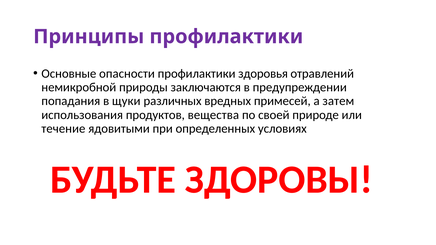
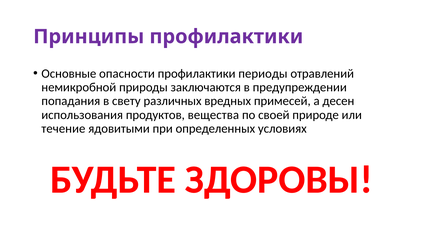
здоровья: здоровья -> периоды (263, 74)
щуки: щуки -> свету (126, 101)
затем: затем -> десен (338, 101)
